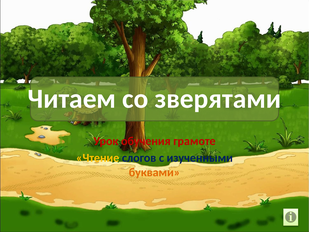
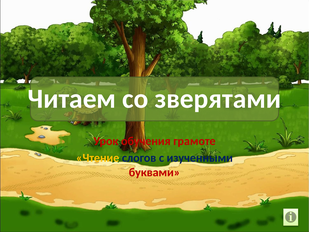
буквами colour: orange -> red (155, 172)
